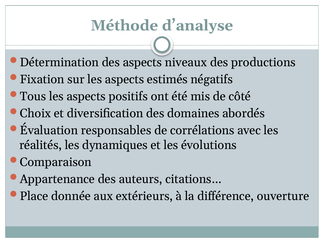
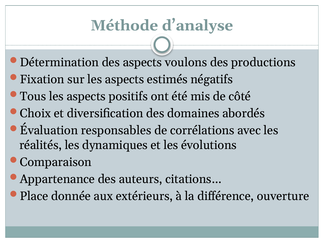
niveaux: niveaux -> voulons (186, 62)
